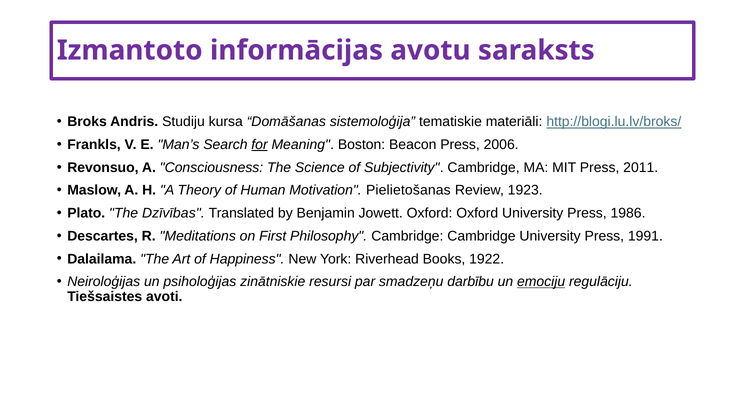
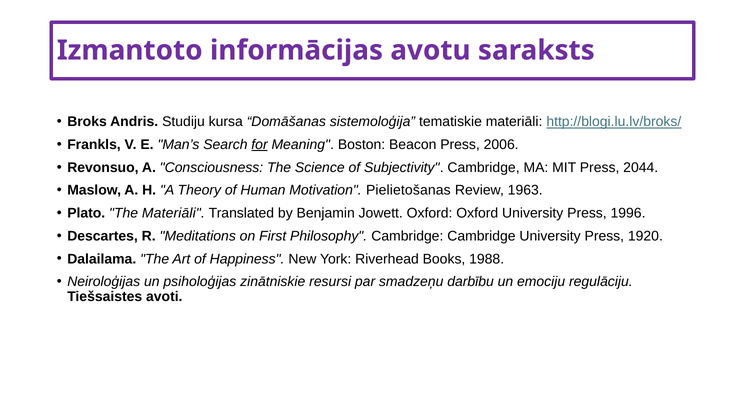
2011: 2011 -> 2044 (641, 168)
1923: 1923 -> 1963 (525, 190)
The Dzīvības: Dzīvības -> Materiāli (173, 213)
1986: 1986 -> 1996 (628, 213)
1991: 1991 -> 1920 (645, 236)
1922: 1922 -> 1988 (487, 259)
emociju underline: present -> none (541, 282)
